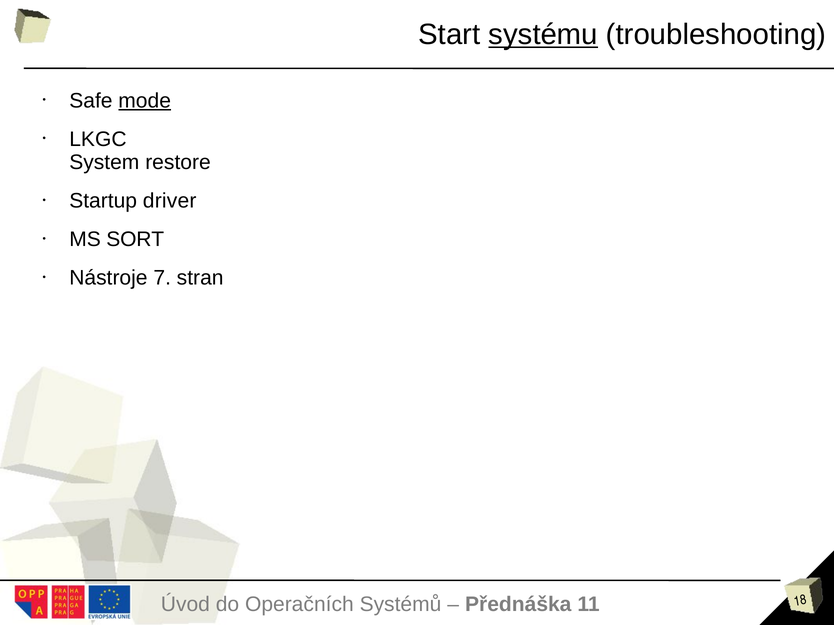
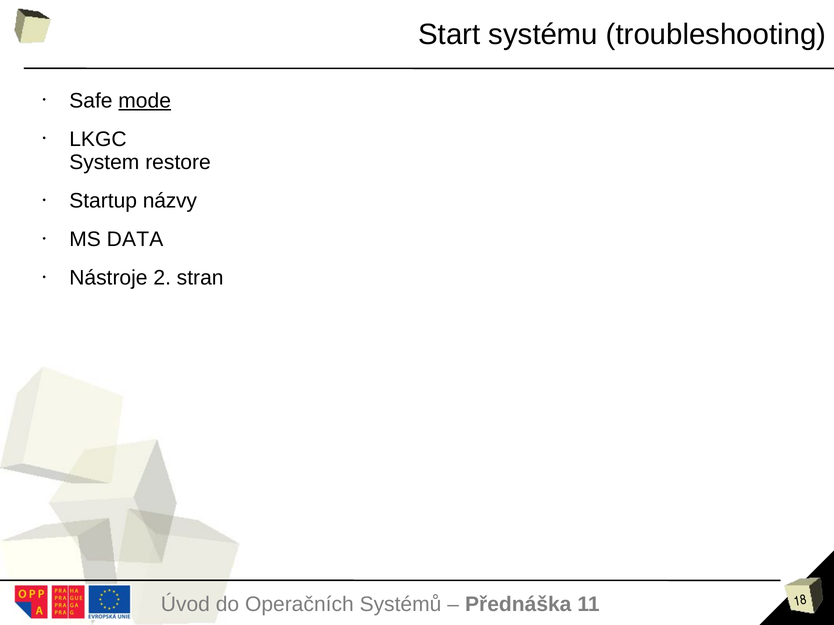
systému underline: present -> none (543, 35)
driver: driver -> názvy (170, 201)
SORT: SORT -> DATA (135, 240)
7: 7 -> 2 (162, 278)
